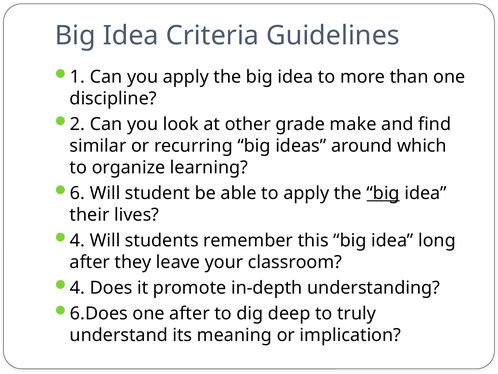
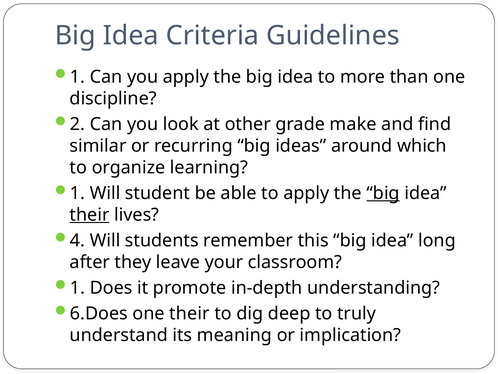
6: 6 -> 1 (78, 193)
their underline: none -> present (90, 215)
4: 4 -> 1 (78, 287)
one after: after -> their (189, 313)
